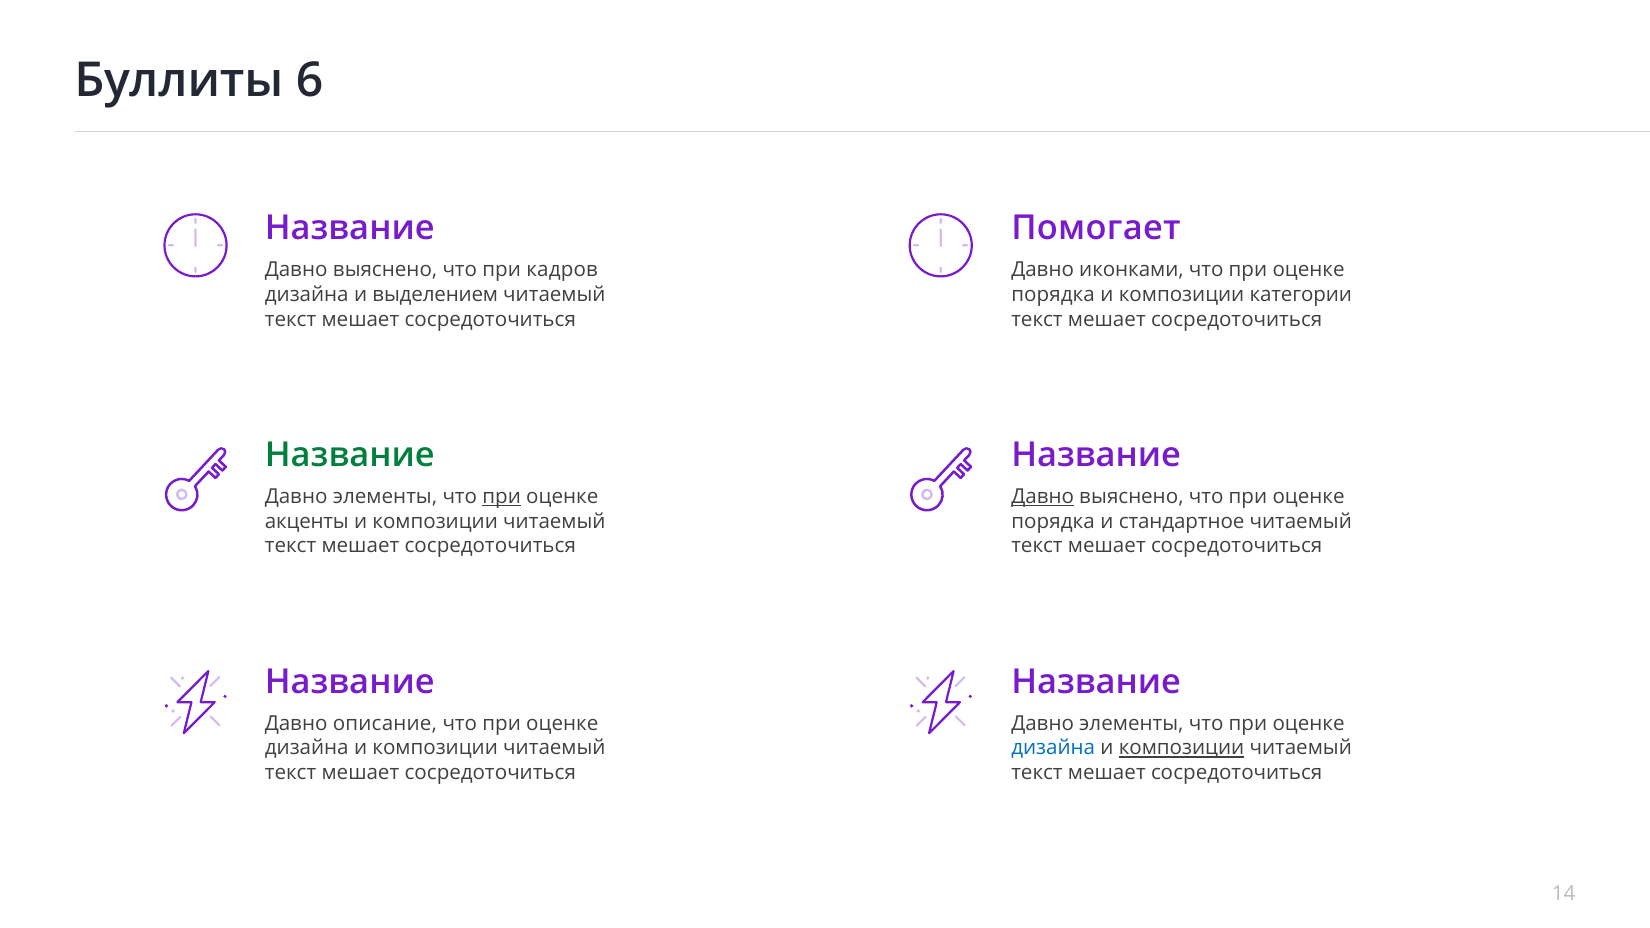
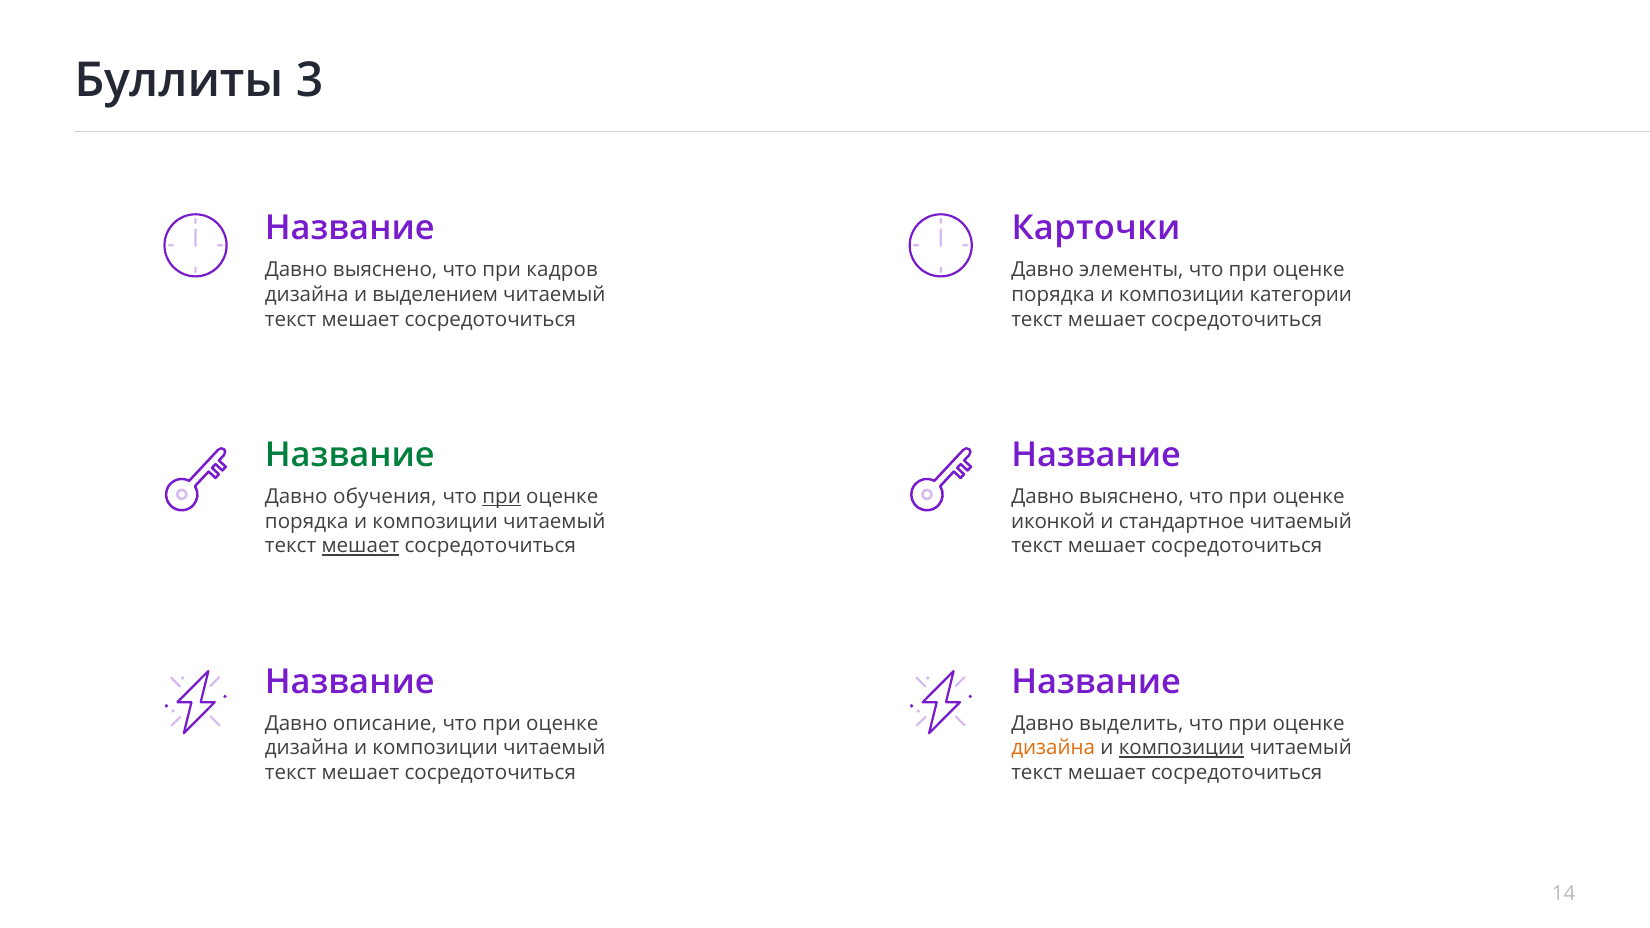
6: 6 -> 3 (310, 81)
Помогает: Помогает -> Карточки (1096, 228)
иконками: иконками -> элементы (1131, 270)
элементы: элементы -> обучения (385, 497)
Давно underline: present -> none (1043, 497)
акценты: акценты -> порядка (307, 521)
порядка: порядка -> иконкой (1053, 521)
мешает underline: none -> present (360, 546)
элементы: элементы -> выделить (1131, 724)
дизайна colour: blue -> orange (1053, 748)
